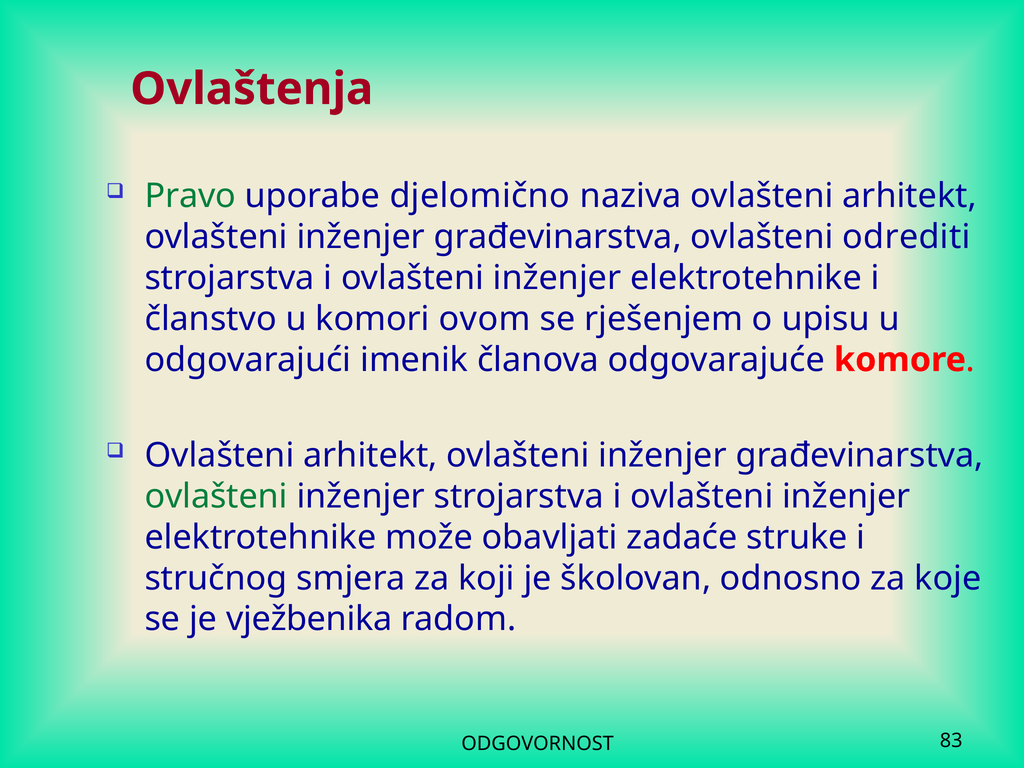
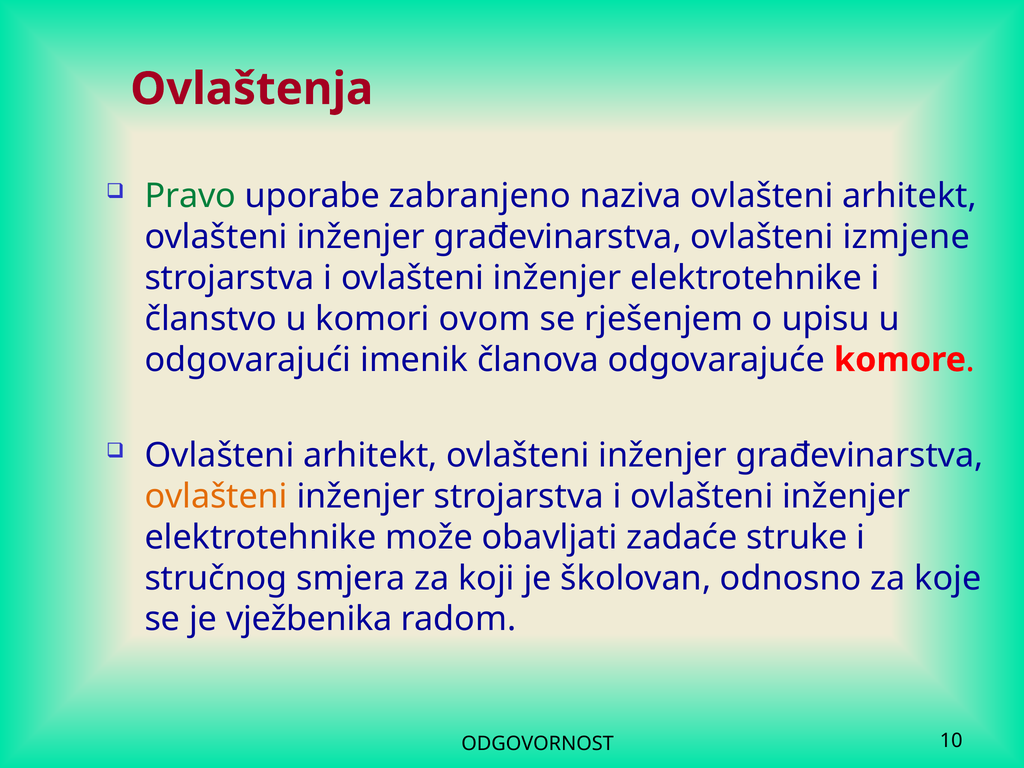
djelomično: djelomično -> zabranjeno (480, 196)
odrediti: odrediti -> izmjene (906, 237)
ovlašteni colour: green -> orange (216, 496)
83: 83 -> 10 (951, 741)
